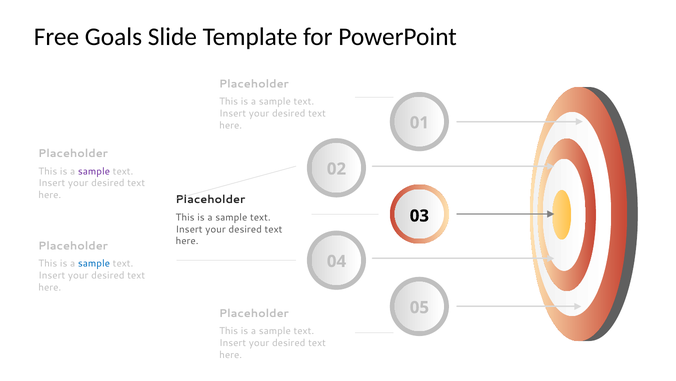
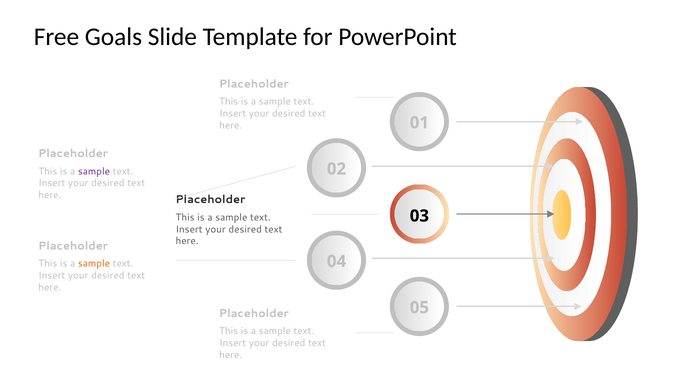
sample colour: blue -> orange (94, 263)
